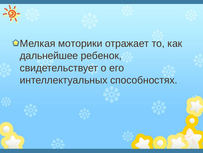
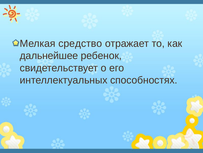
моторики: моторики -> средство (80, 43)
